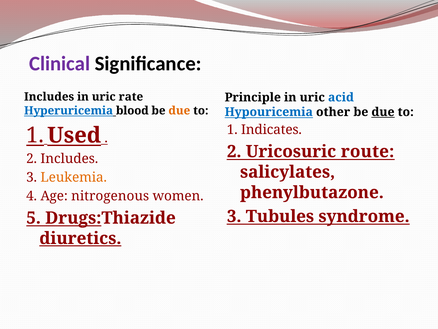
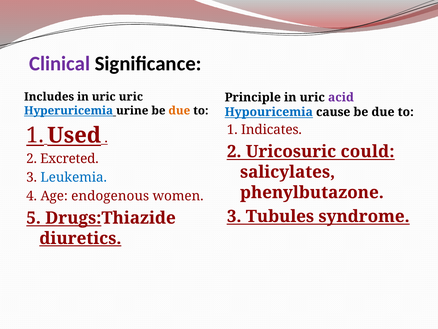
uric rate: rate -> uric (131, 97)
acid colour: blue -> purple (341, 97)
blood: blood -> urine (132, 110)
other: other -> cause (333, 112)
due underline: present -> none (383, 112)
route: route -> could (368, 151)
2 Includes: Includes -> Excreted (69, 158)
Leukemia colour: orange -> blue (74, 177)
nitrogenous: nitrogenous -> endogenous (110, 196)
